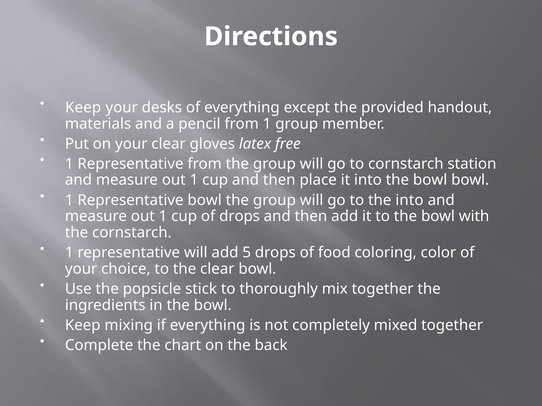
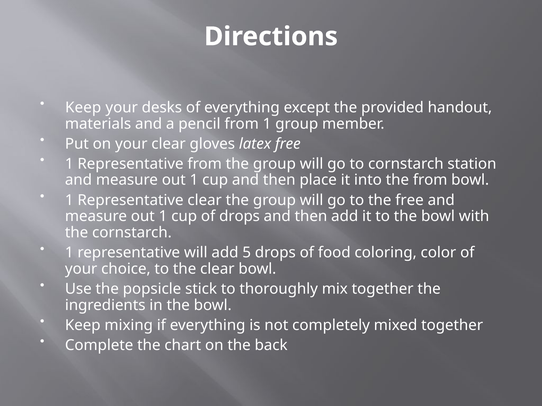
into the bowl: bowl -> from (430, 180)
Representative bowl: bowl -> clear (205, 200)
the into: into -> free (410, 200)
